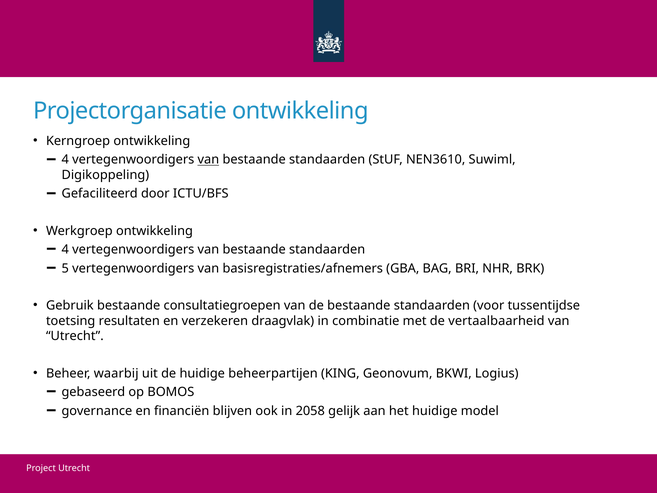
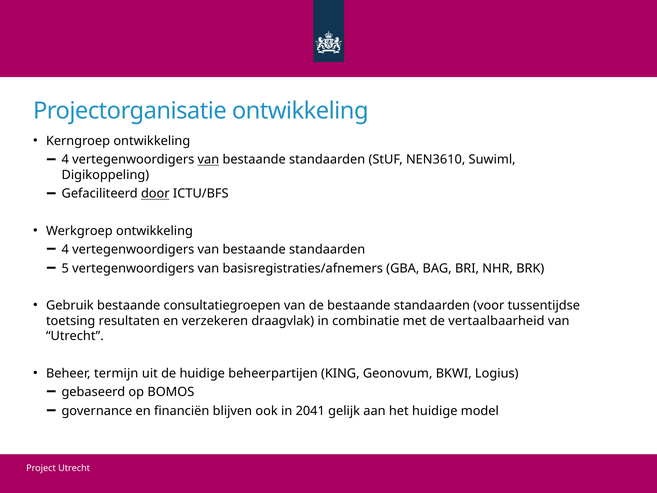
door underline: none -> present (155, 194)
waarbij: waarbij -> termijn (116, 373)
2058: 2058 -> 2041 (310, 411)
